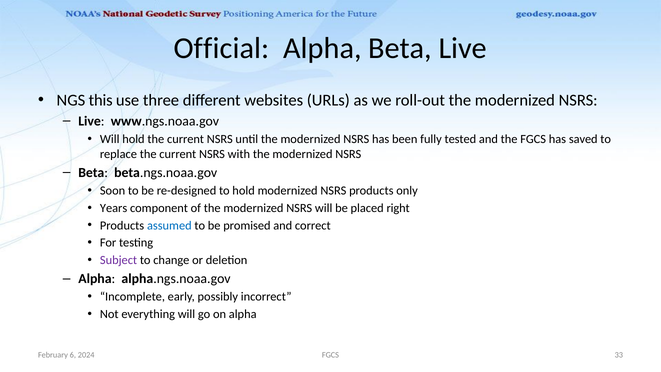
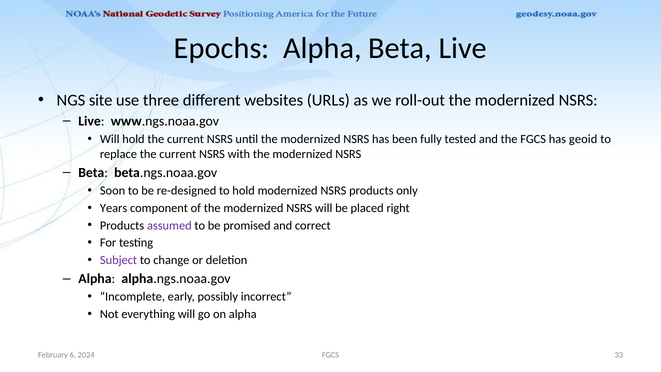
Official: Official -> Epochs (222, 48)
this: this -> site (101, 100)
saved: saved -> geoid (583, 139)
assumed colour: blue -> purple (169, 225)
